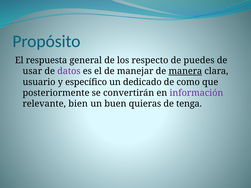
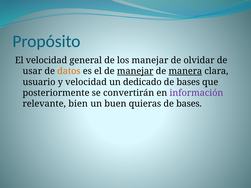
El respuesta: respuesta -> velocidad (46, 60)
los respecto: respecto -> manejar (150, 60)
puedes: puedes -> olvidar (199, 60)
datos colour: purple -> orange (69, 71)
manejar underline: none -> present (135, 71)
y específico: específico -> velocidad (86, 82)
como: como -> bases (188, 82)
tenga: tenga -> bases (189, 104)
